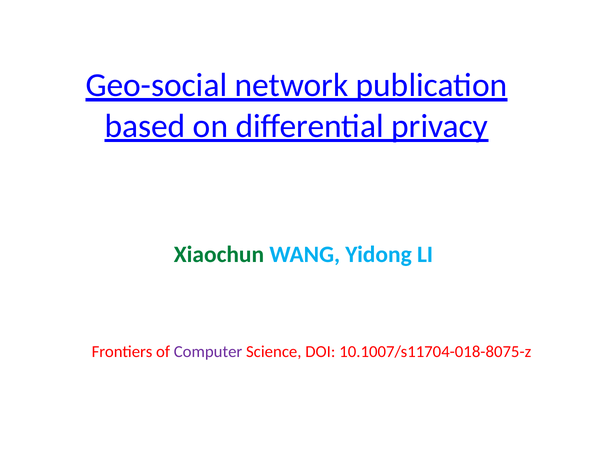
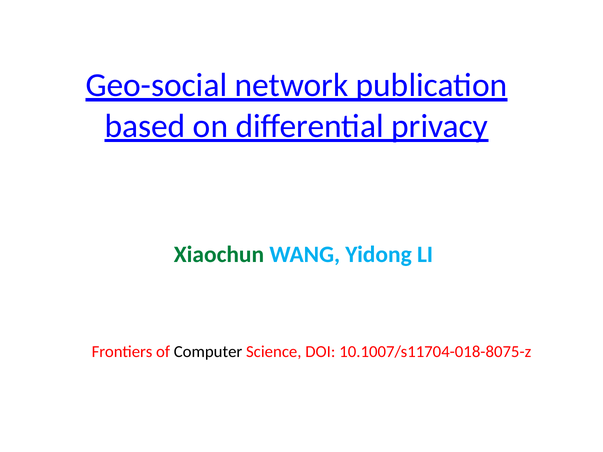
Computer colour: purple -> black (208, 352)
